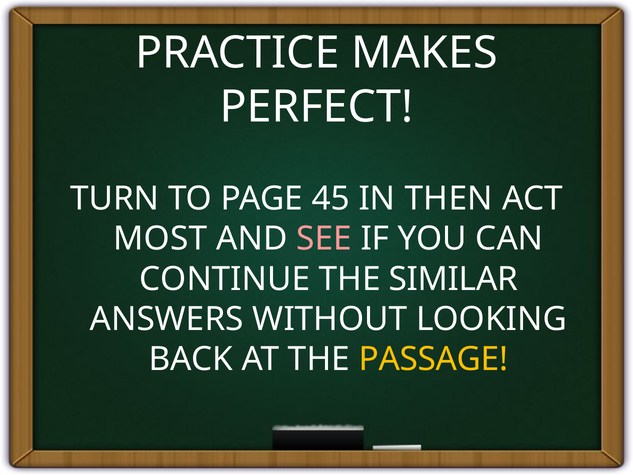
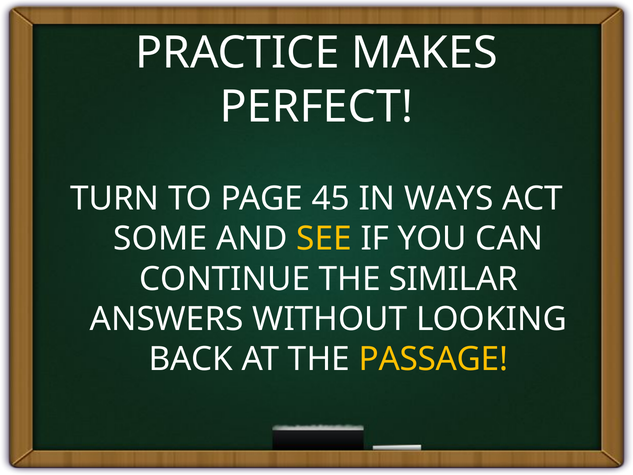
THEN: THEN -> WAYS (449, 199)
MOST: MOST -> SOME (160, 239)
SEE colour: pink -> yellow (324, 239)
